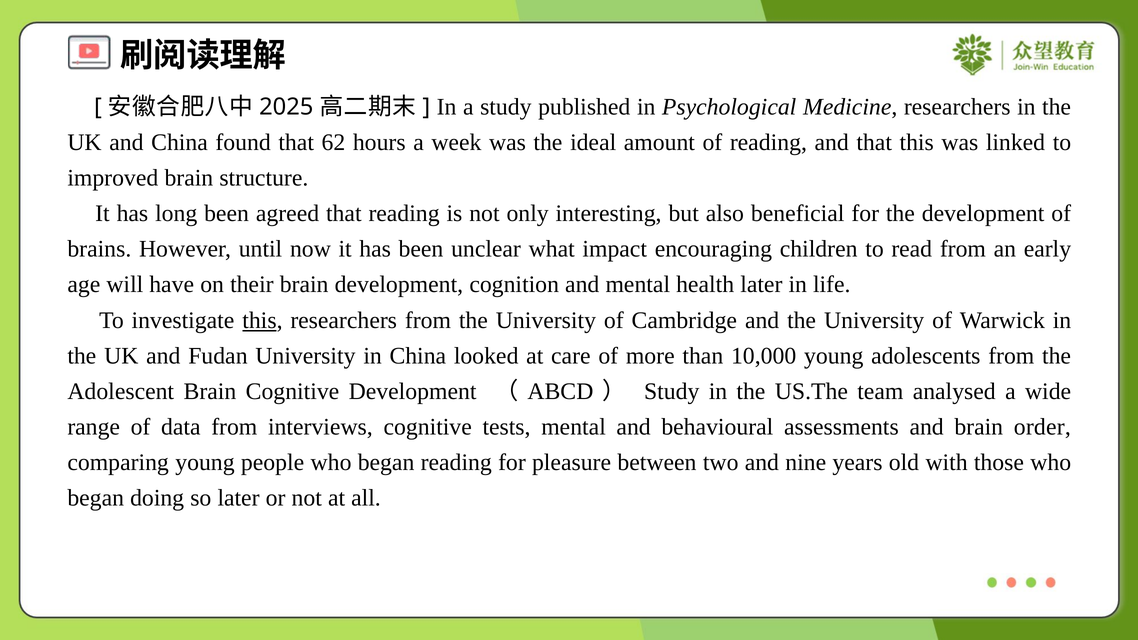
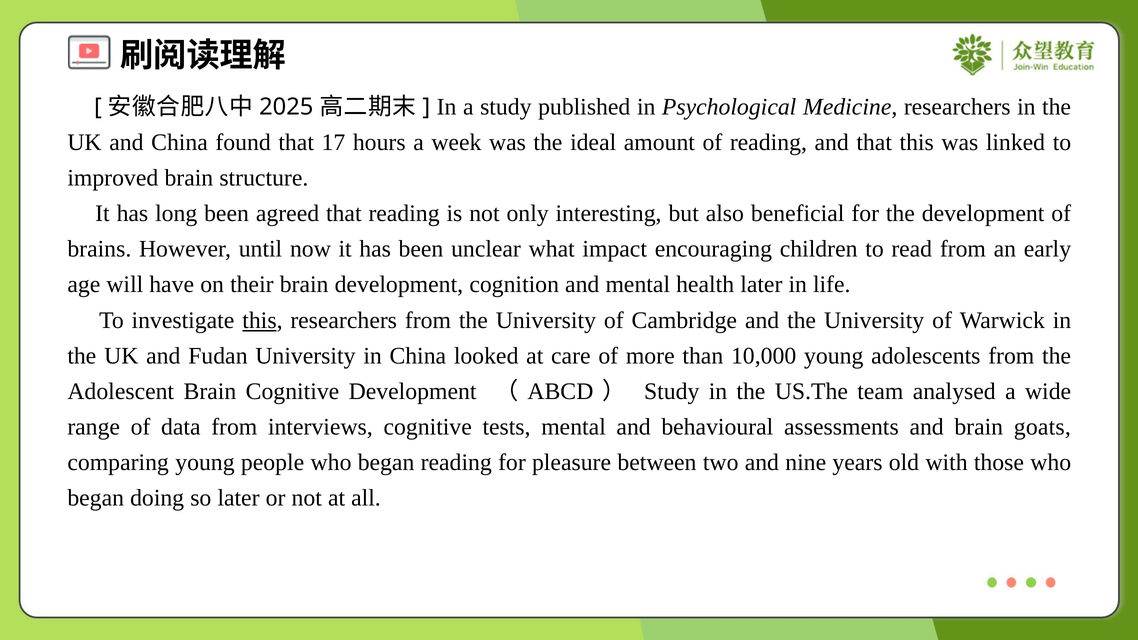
62: 62 -> 17 (333, 143)
order: order -> goats (1042, 427)
